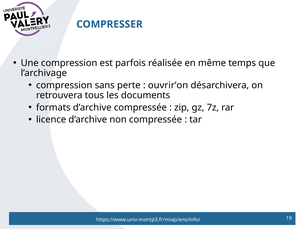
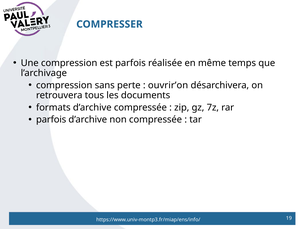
licence: licence -> parfois (51, 120)
